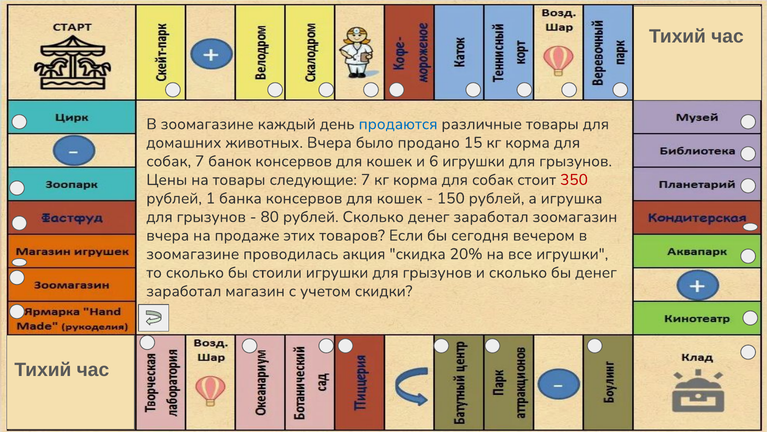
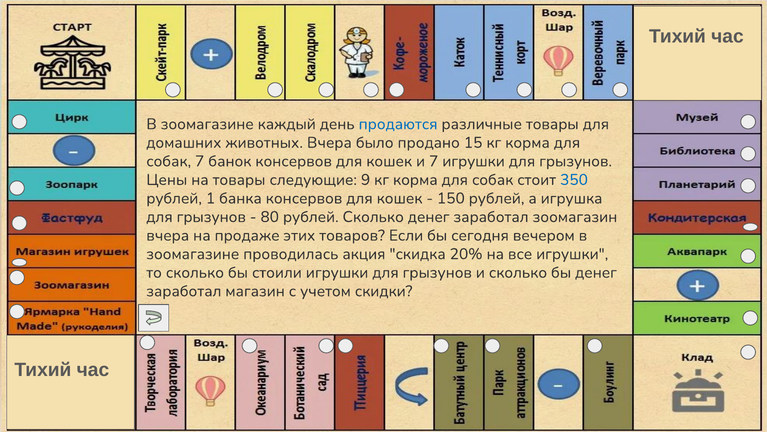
и 6: 6 -> 7 (434, 161)
следующие 7: 7 -> 9 (366, 180)
350 colour: red -> blue (574, 180)
